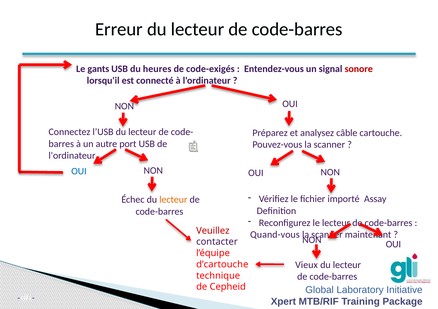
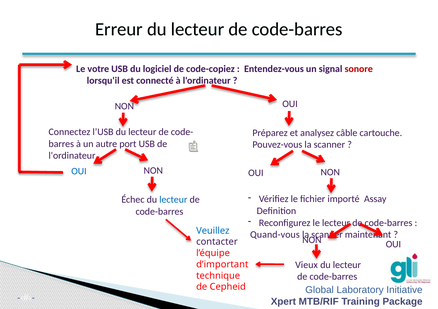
gants: gants -> votre (98, 69)
heures: heures -> logiciel (157, 69)
code-exigés: code-exigés -> code-copiez (210, 69)
lecteur colour: orange -> blue (173, 200)
Veuillez colour: red -> blue (213, 231)
d’cartouche: d’cartouche -> d’important (222, 264)
